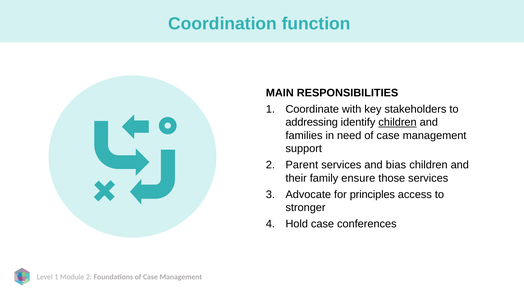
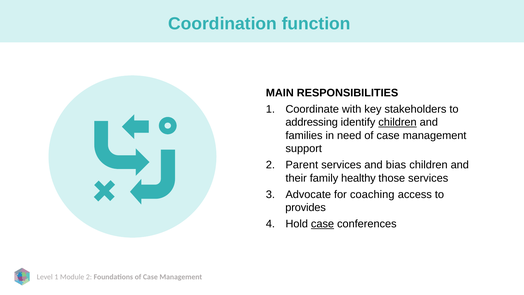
ensure: ensure -> healthy (358, 178)
principles: principles -> coaching (372, 194)
stronger: stronger -> provides (306, 207)
case underline: none -> present (323, 224)
